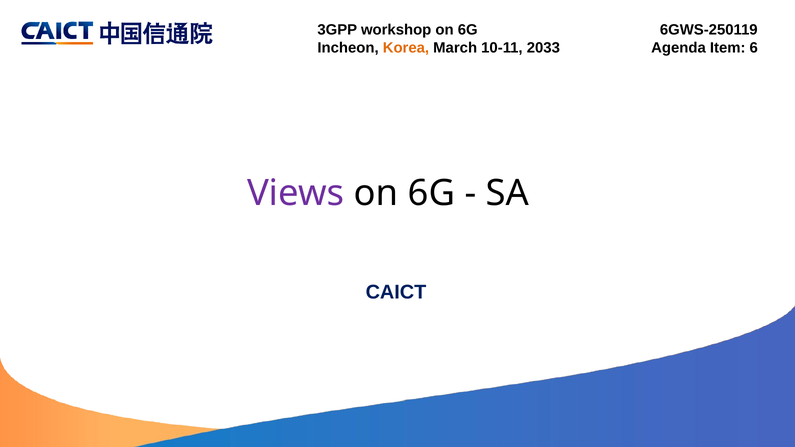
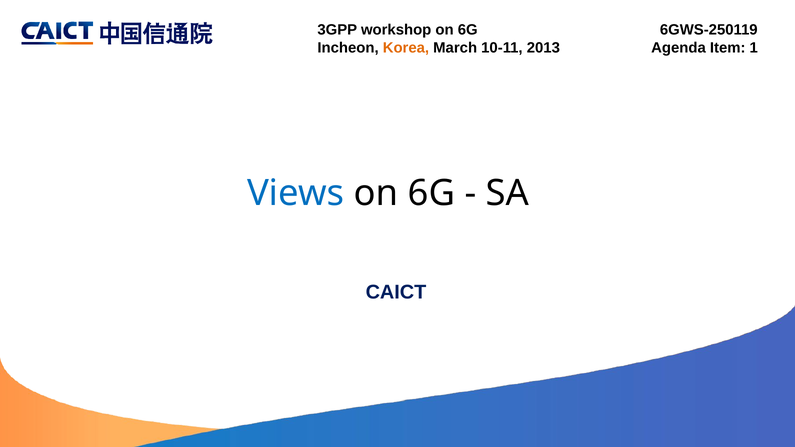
2033: 2033 -> 2013 (543, 48)
6: 6 -> 1 (754, 48)
Views colour: purple -> blue (296, 193)
